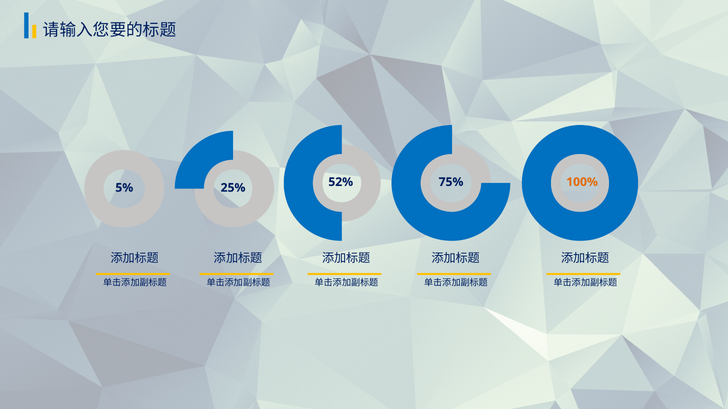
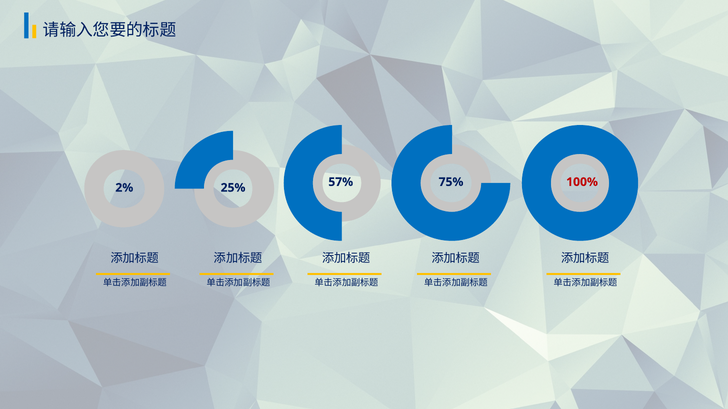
52%: 52% -> 57% (341, 182)
100% colour: orange -> red (582, 182)
5%: 5% -> 2% (124, 188)
